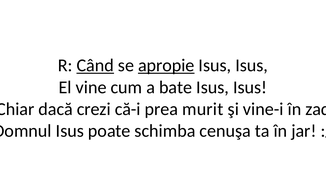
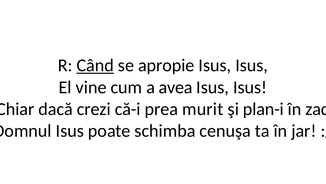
apropie underline: present -> none (166, 65)
bate: bate -> avea (176, 87)
vine-i: vine-i -> plan-i (263, 109)
